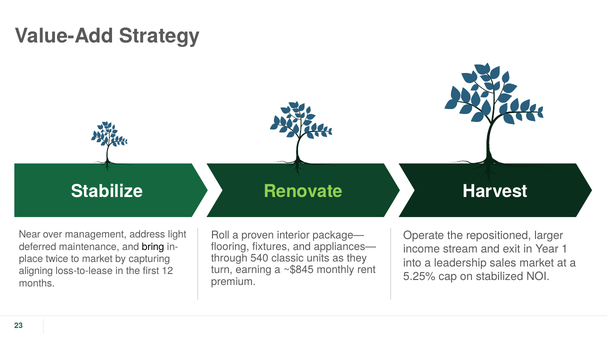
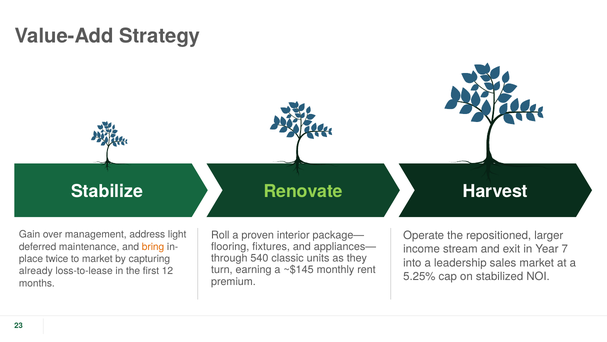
Near: Near -> Gain (30, 234)
bring colour: black -> orange (153, 246)
1: 1 -> 7 (565, 249)
~$845: ~$845 -> ~$145 (299, 269)
aligning: aligning -> already (36, 271)
